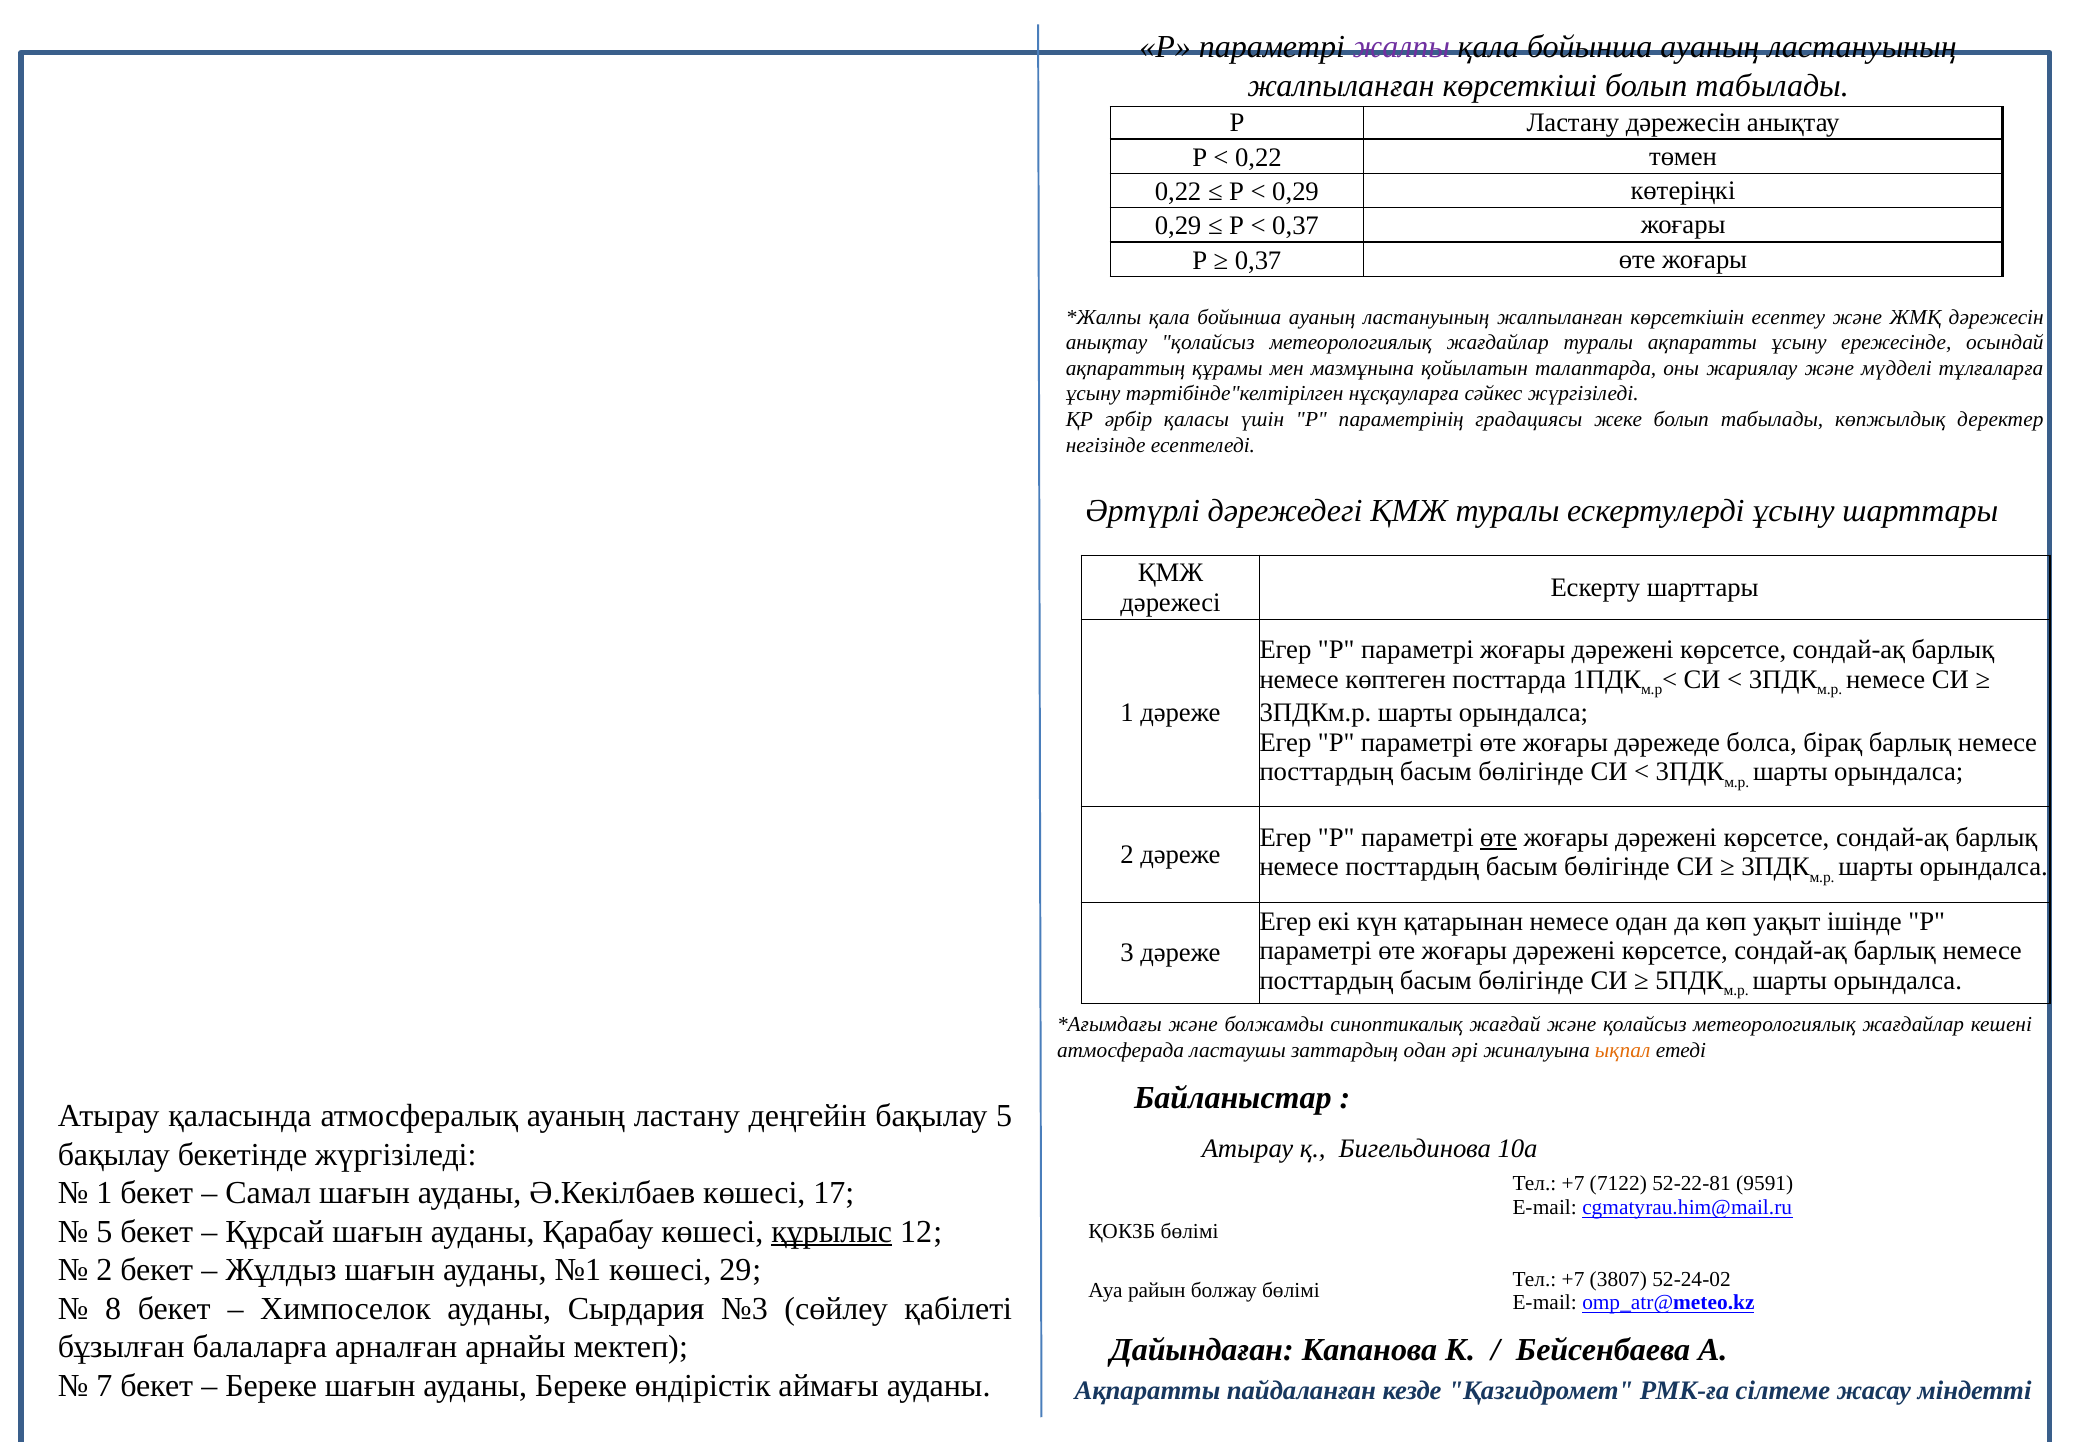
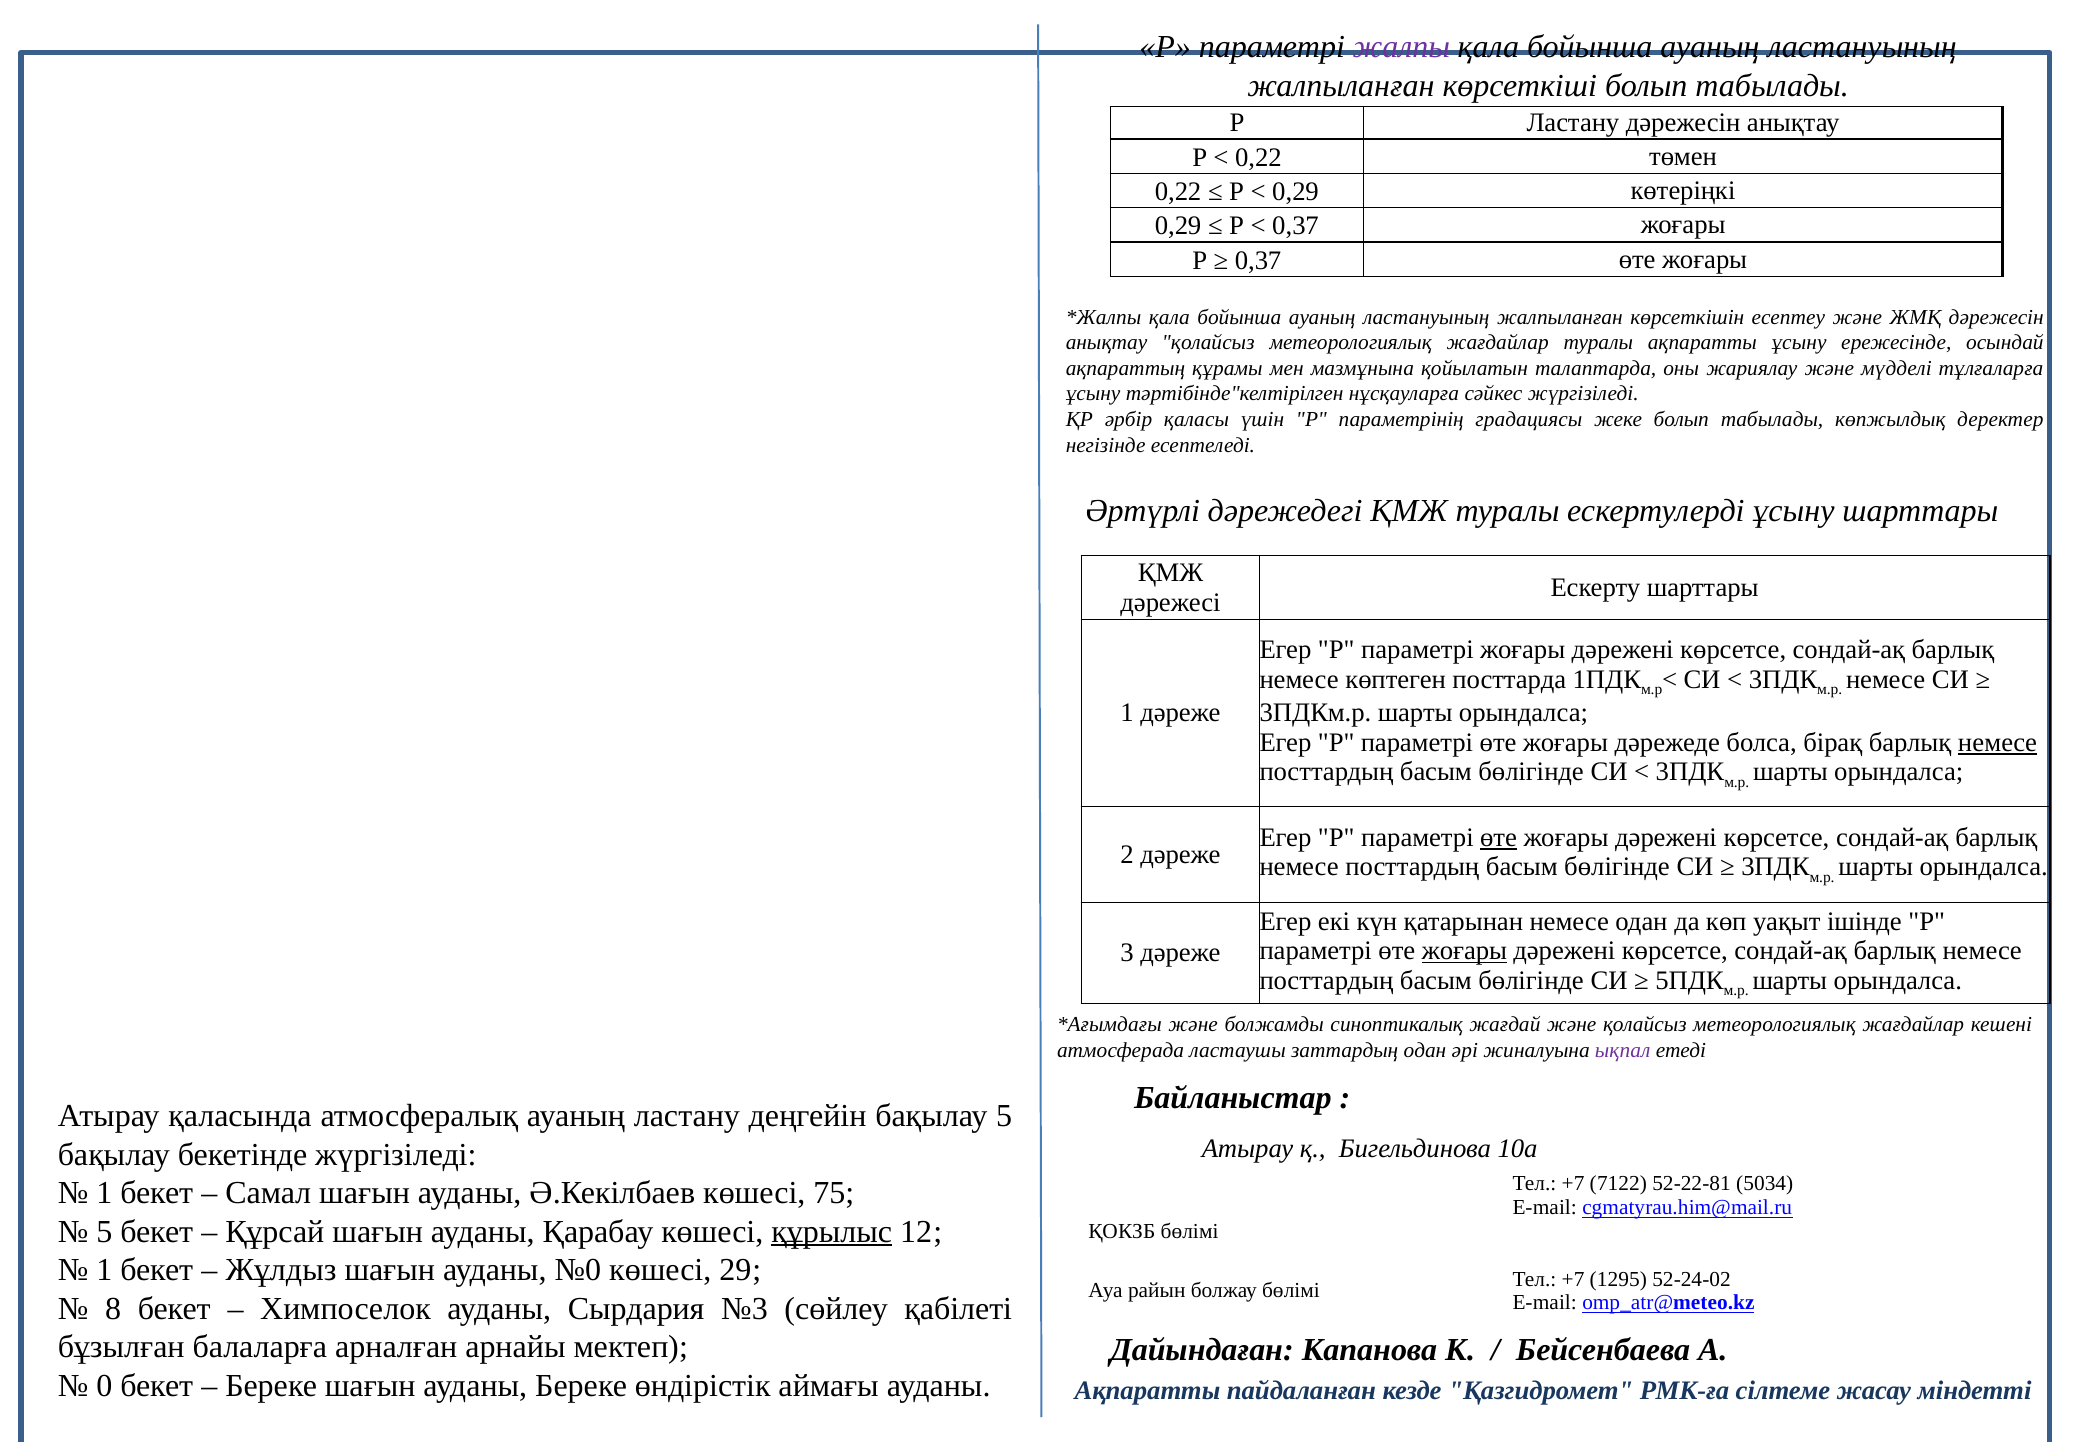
немесе underline: none -> present (1997, 743)
жоғары underline: none -> present (1464, 951)
ықпал colour: orange -> purple (1623, 1051)
9591: 9591 -> 5034 (1765, 1184)
17: 17 -> 75 (834, 1193)
2: 2 -> 1 (104, 1270)
№1: №1 -> №0 (578, 1270)
3807: 3807 -> 1295 (1618, 1279)
7: 7 -> 0 (104, 1386)
